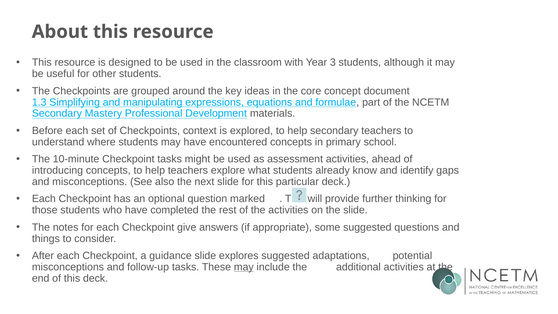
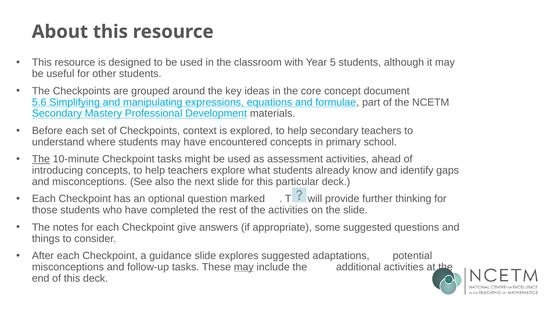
3: 3 -> 5 (333, 62)
1.3: 1.3 -> 5.6 (39, 102)
The underline: none -> present (41, 159)
